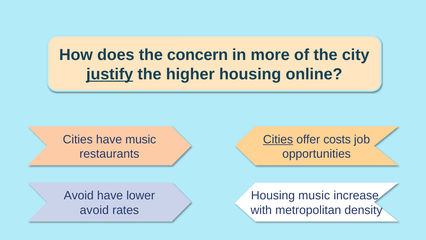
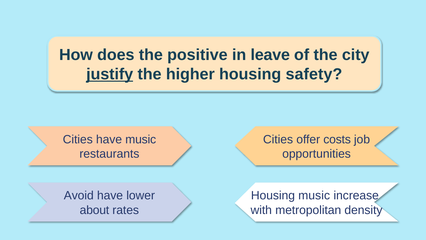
concern: concern -> positive (197, 55)
more: more -> leave (270, 55)
online: online -> safety (314, 74)
Cities underline: present -> none (278, 139)
avoid: avoid -> about (94, 210)
